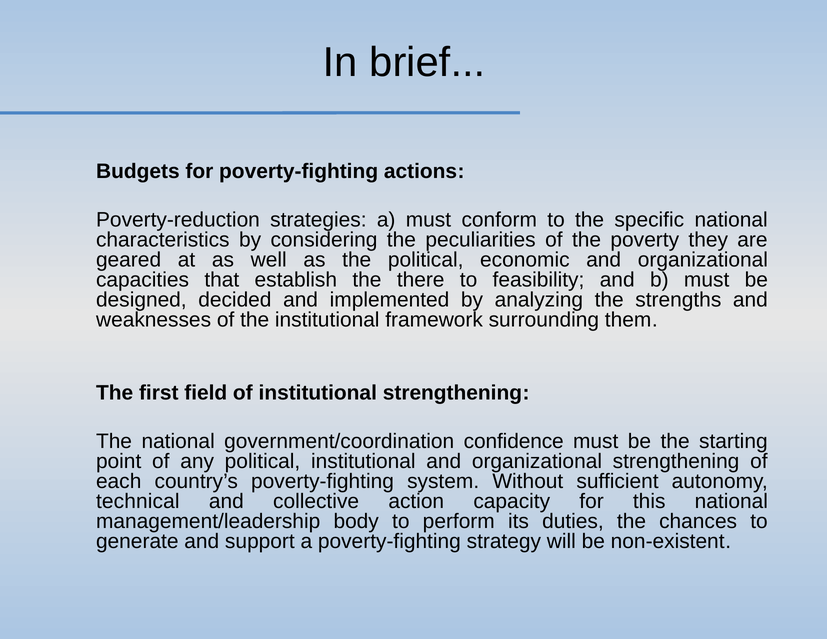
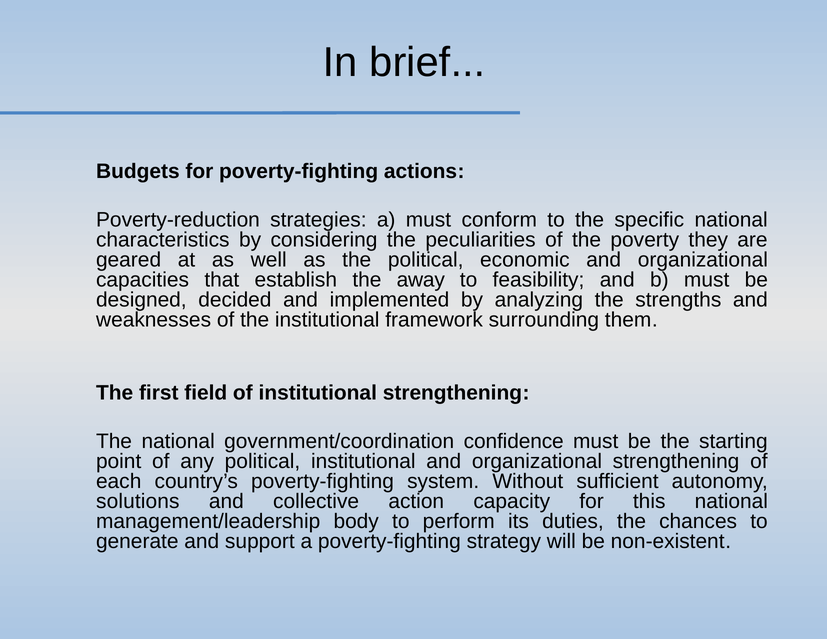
there: there -> away (421, 280)
technical: technical -> solutions (138, 501)
